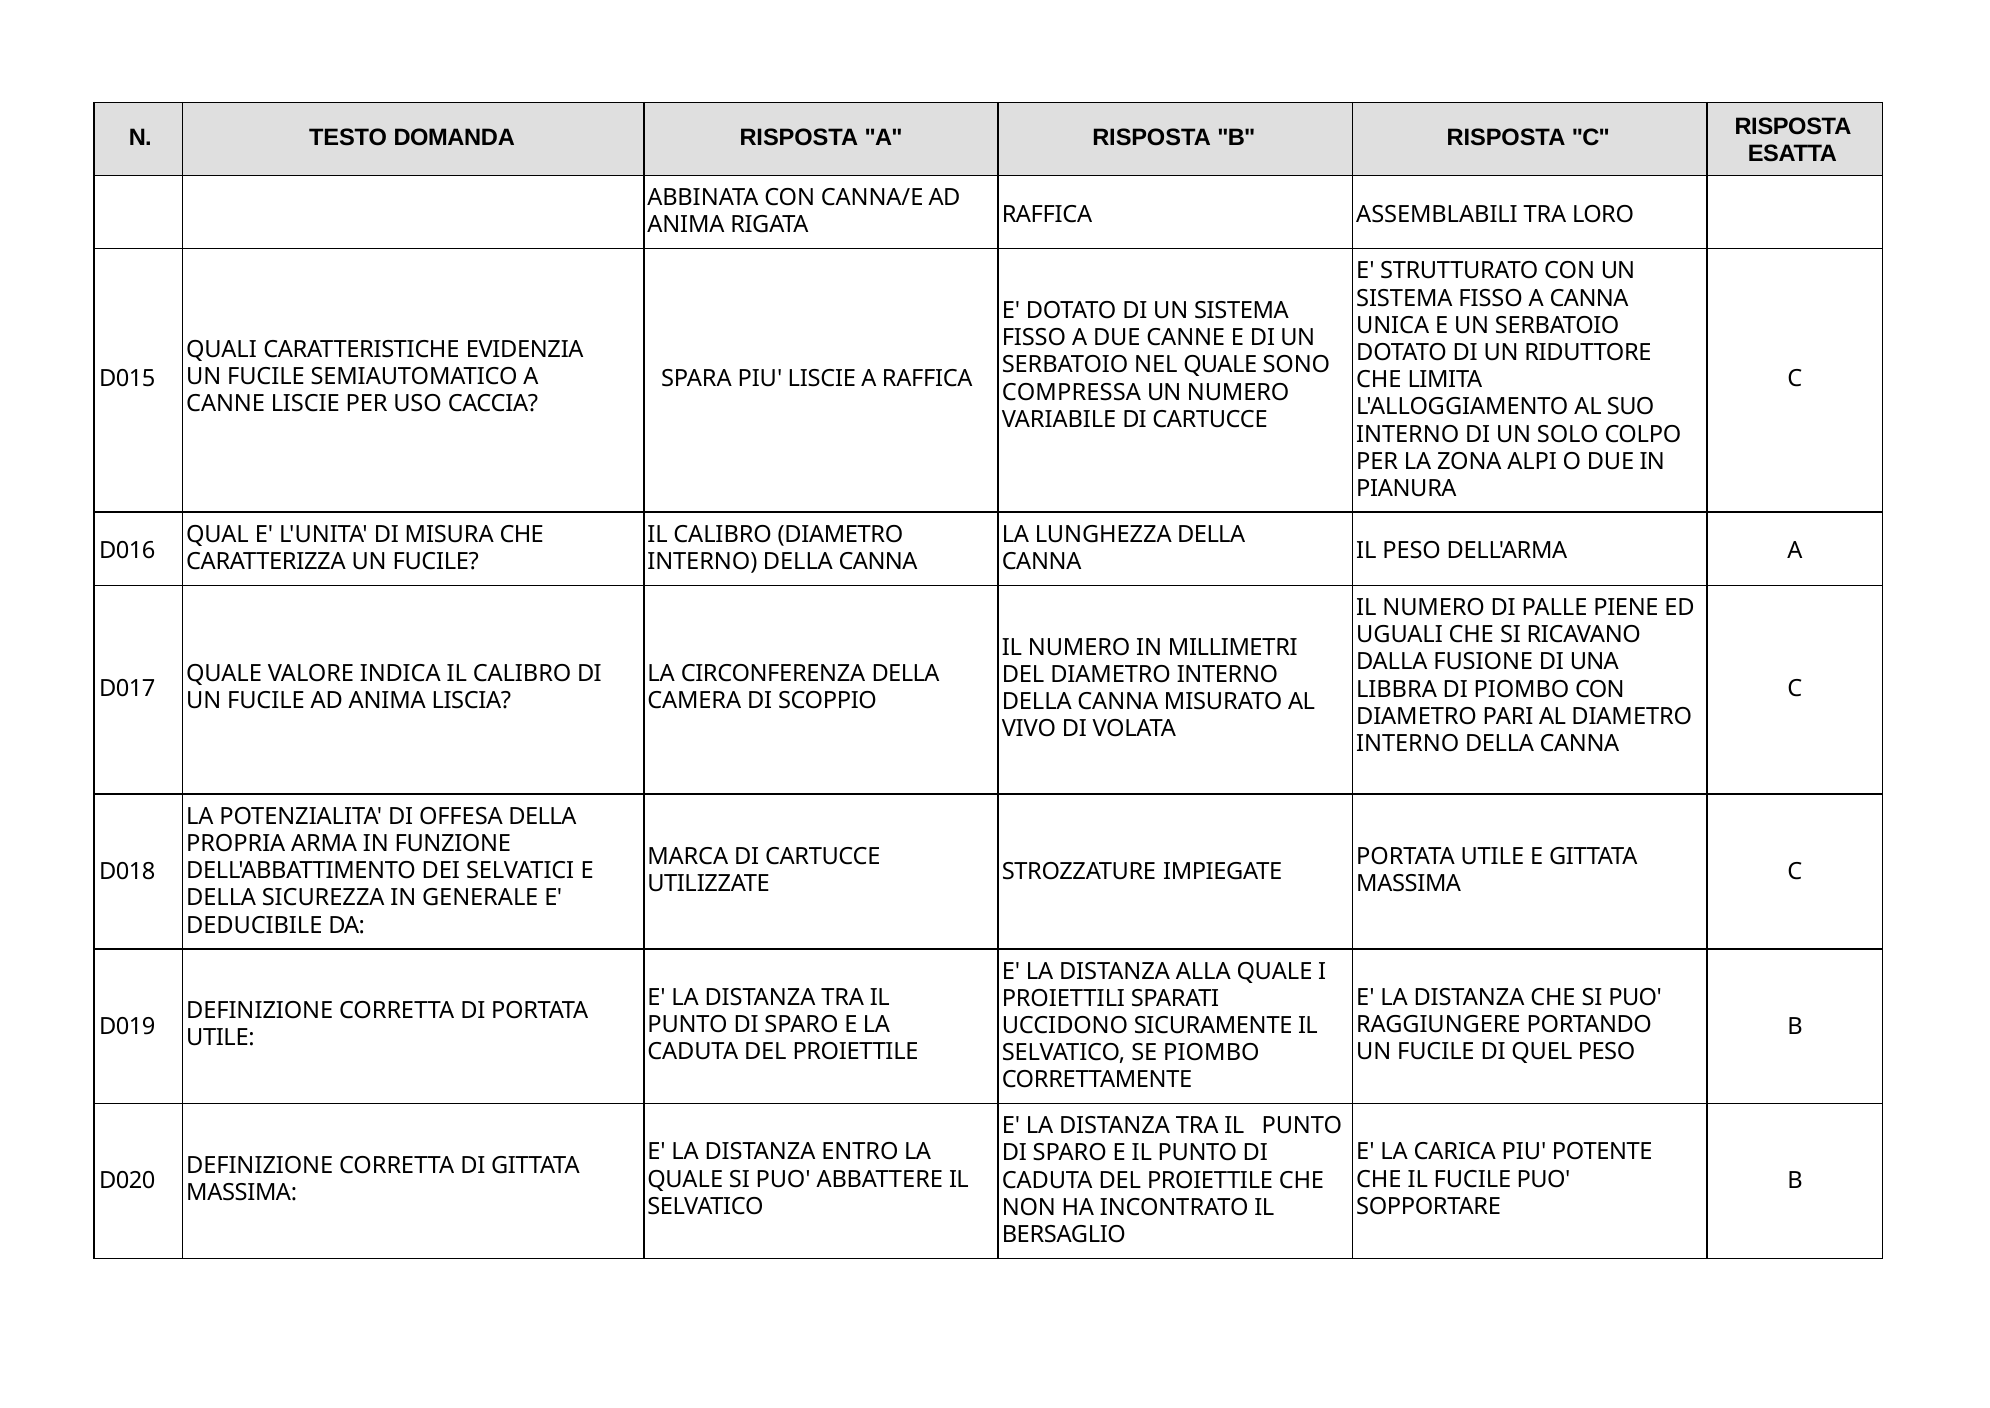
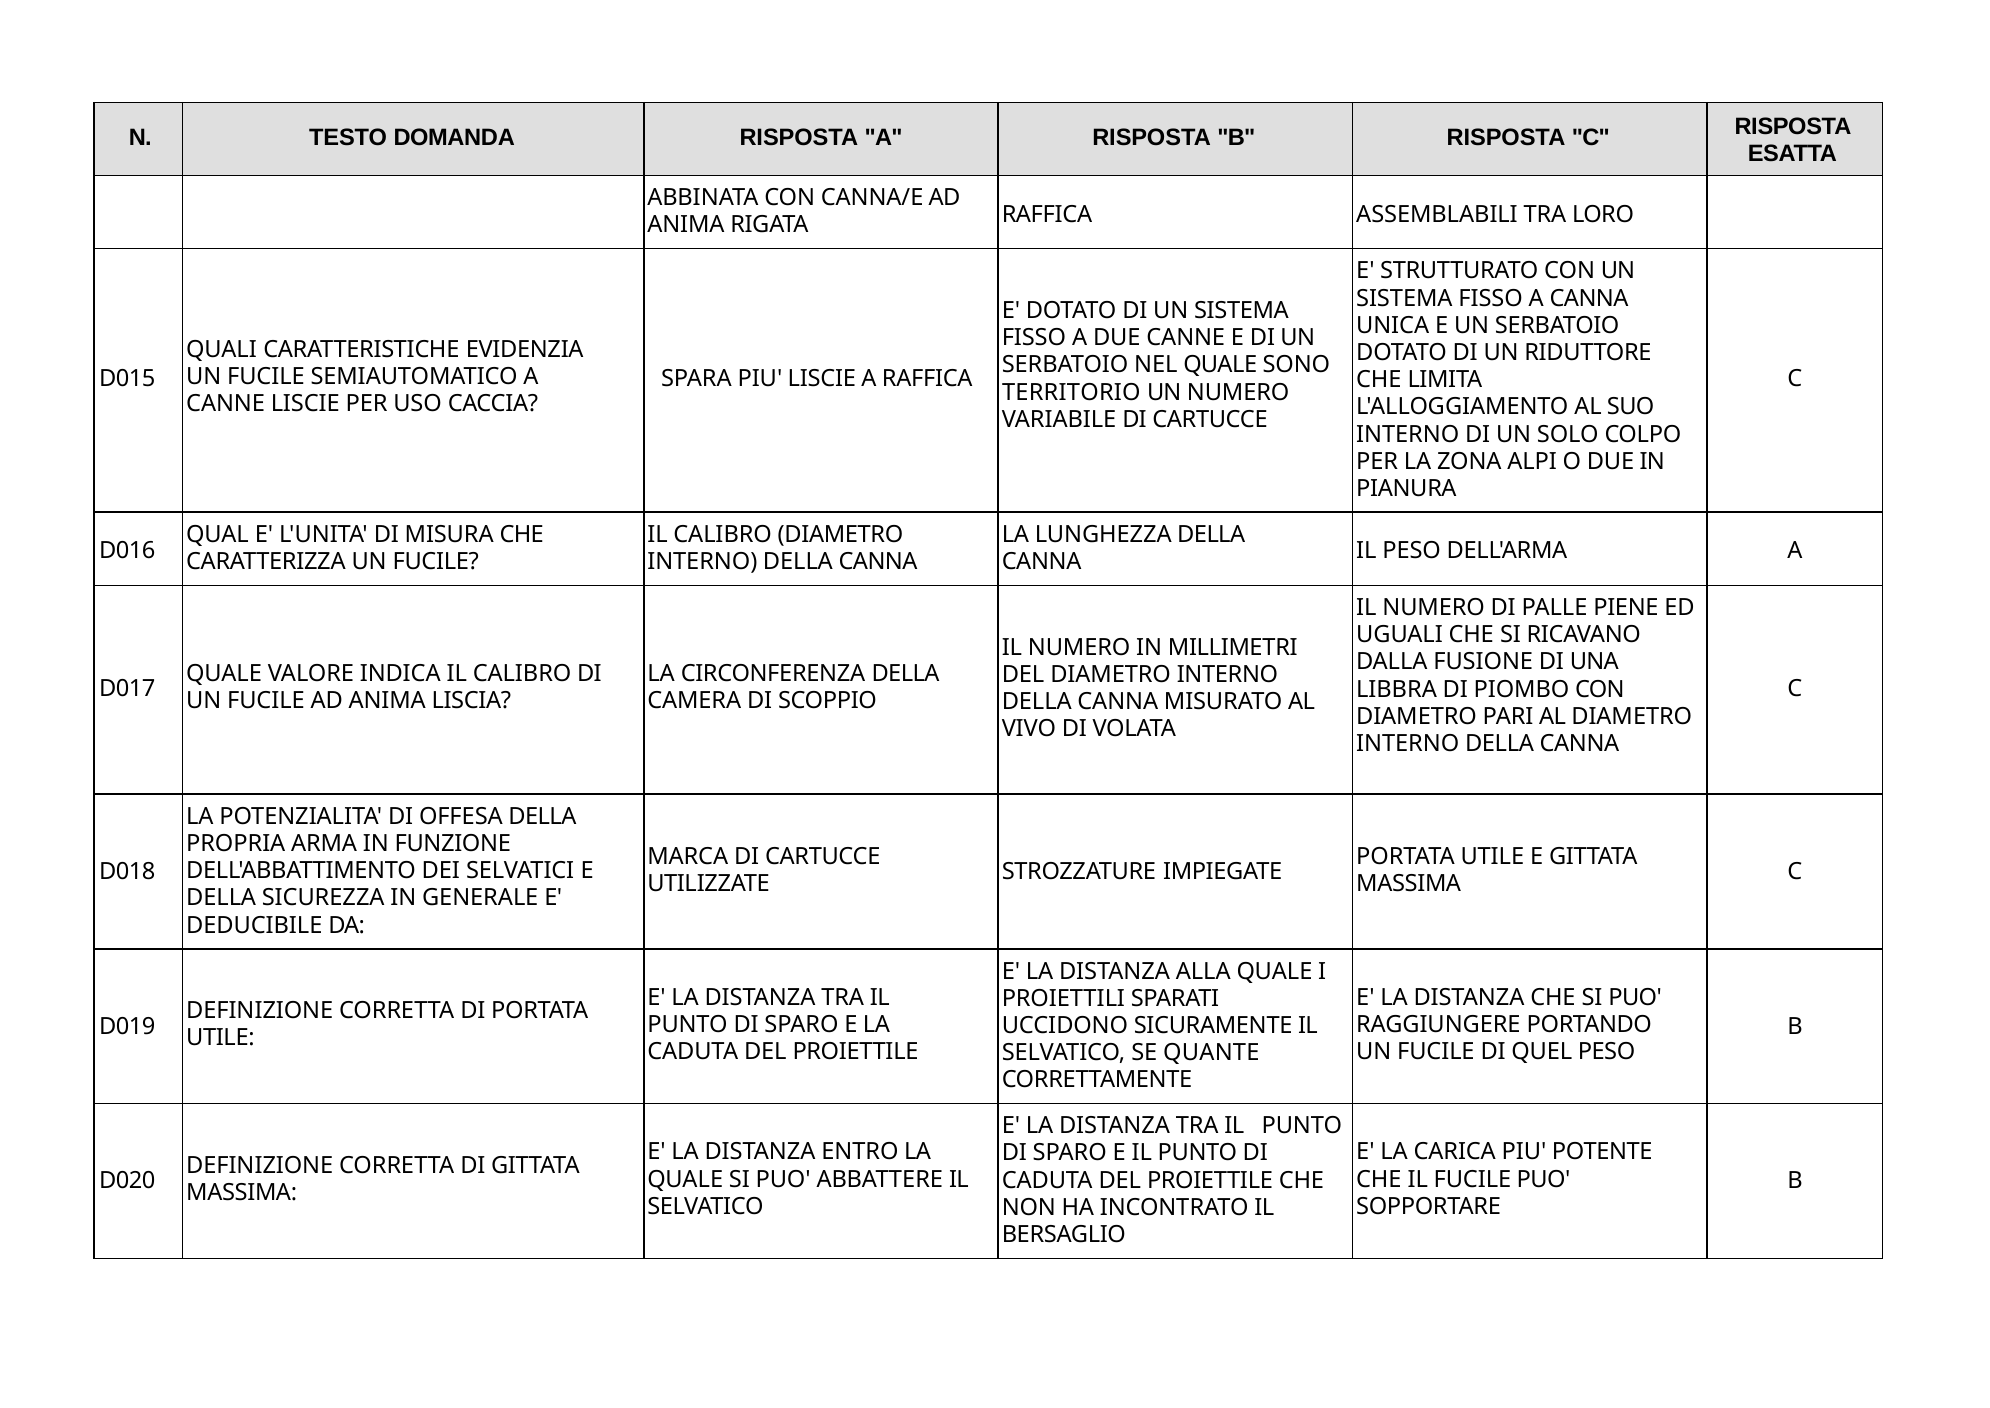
COMPRESSA: COMPRESSA -> TERRITORIO (1071, 392)
SE PIOMBO: PIOMBO -> QUANTE (1211, 1053)
